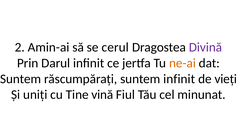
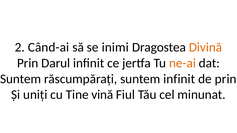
Amin-ai: Amin-ai -> Când-ai (49, 47)
cerul: cerul -> inimi (115, 47)
Divină colour: purple -> orange (205, 47)
de vieți: vieți -> prin (226, 79)
